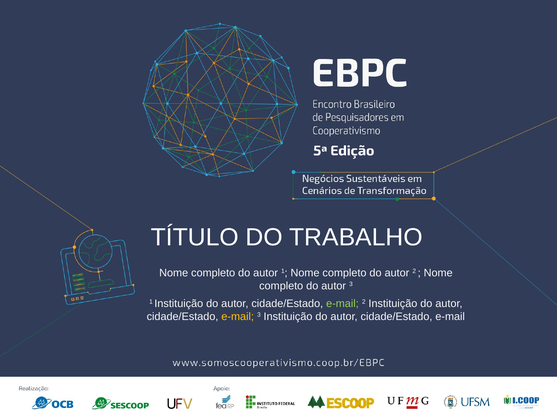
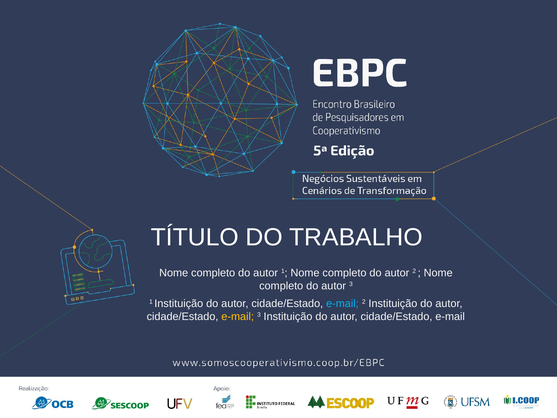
e-mail colour: light green -> light blue (342, 303)
